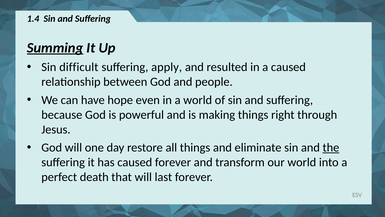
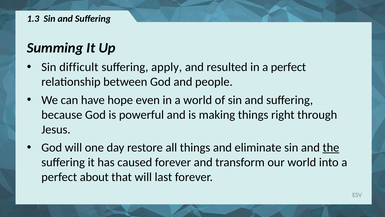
1.4: 1.4 -> 1.3 (33, 19)
Summing underline: present -> none (55, 48)
in a caused: caused -> perfect (288, 67)
death: death -> about (94, 177)
